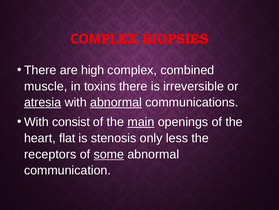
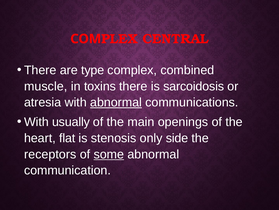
BIOPSIES: BIOPSIES -> CENTRAL (175, 39)
high: high -> type (93, 70)
irreversible: irreversible -> sarcoidosis (194, 86)
atresia underline: present -> none (43, 102)
consist: consist -> usually (71, 122)
main underline: present -> none (141, 122)
less: less -> side (177, 138)
